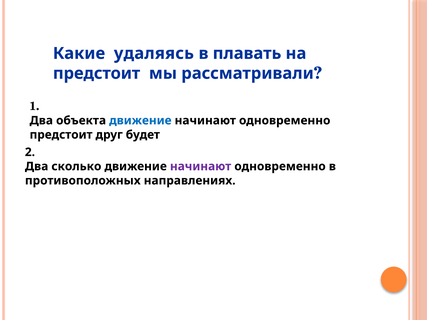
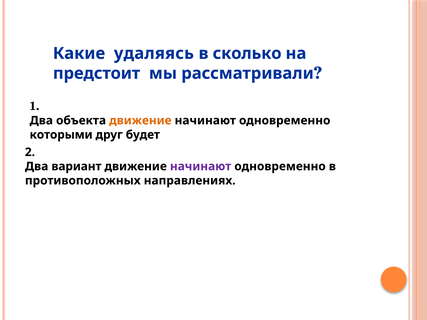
плавать: плавать -> сколько (247, 53)
движение colour: blue -> orange (140, 121)
предстоит: предстоит -> которыми (61, 135)
сколько: сколько -> вариант (76, 166)
